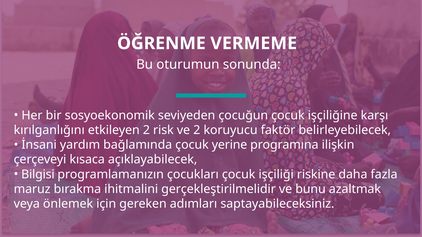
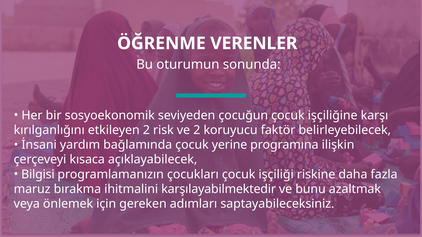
VERMEME: VERMEME -> VERENLER (254, 43)
gerçekleştirilmelidir: gerçekleştirilmelidir -> karşılayabilmektedir (219, 189)
